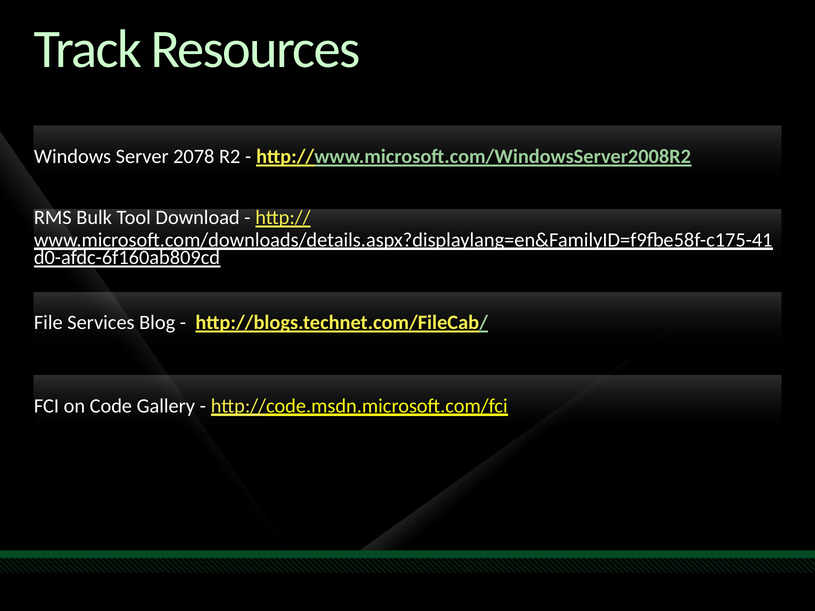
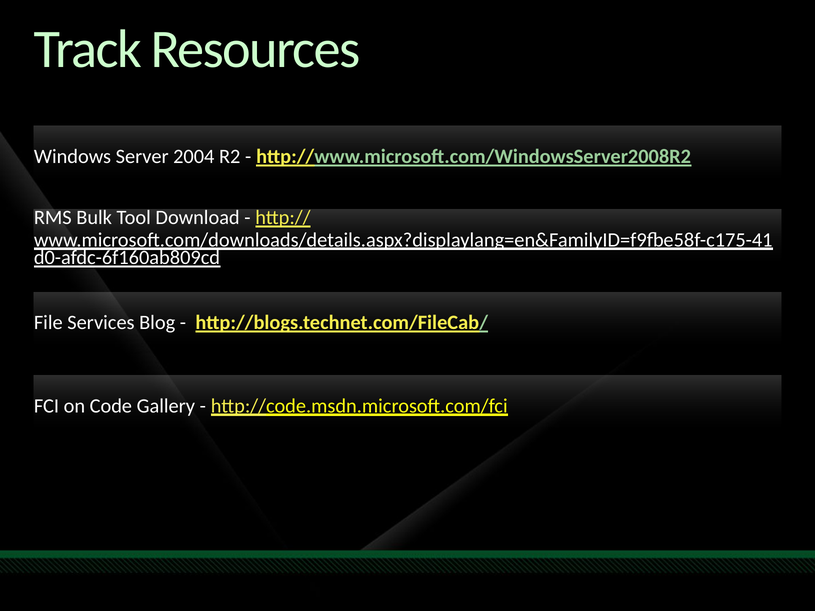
2078: 2078 -> 2004 (194, 157)
